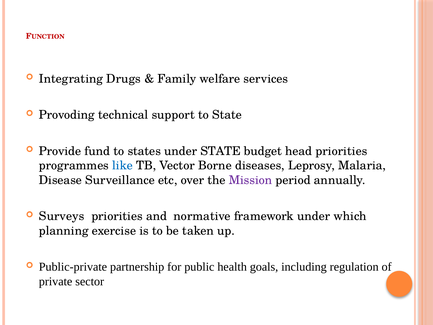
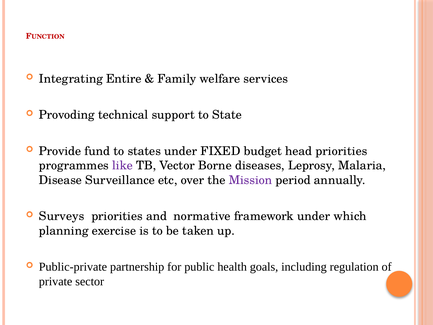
Drugs: Drugs -> Entire (124, 79)
under STATE: STATE -> FIXED (221, 151)
like colour: blue -> purple (123, 166)
